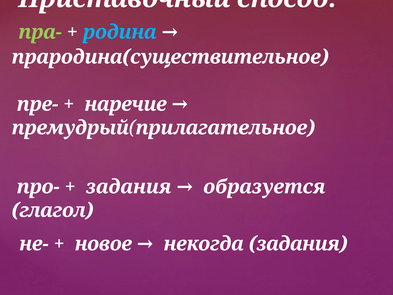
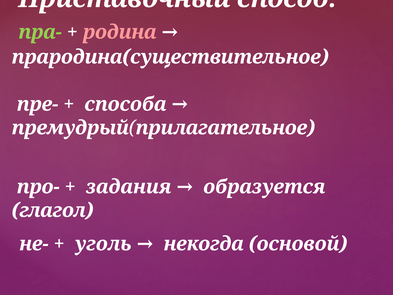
родина colour: light blue -> pink (120, 32)
наречие: наречие -> способа (125, 104)
новое: новое -> уголь (103, 244)
некогда задания: задания -> основой (298, 244)
